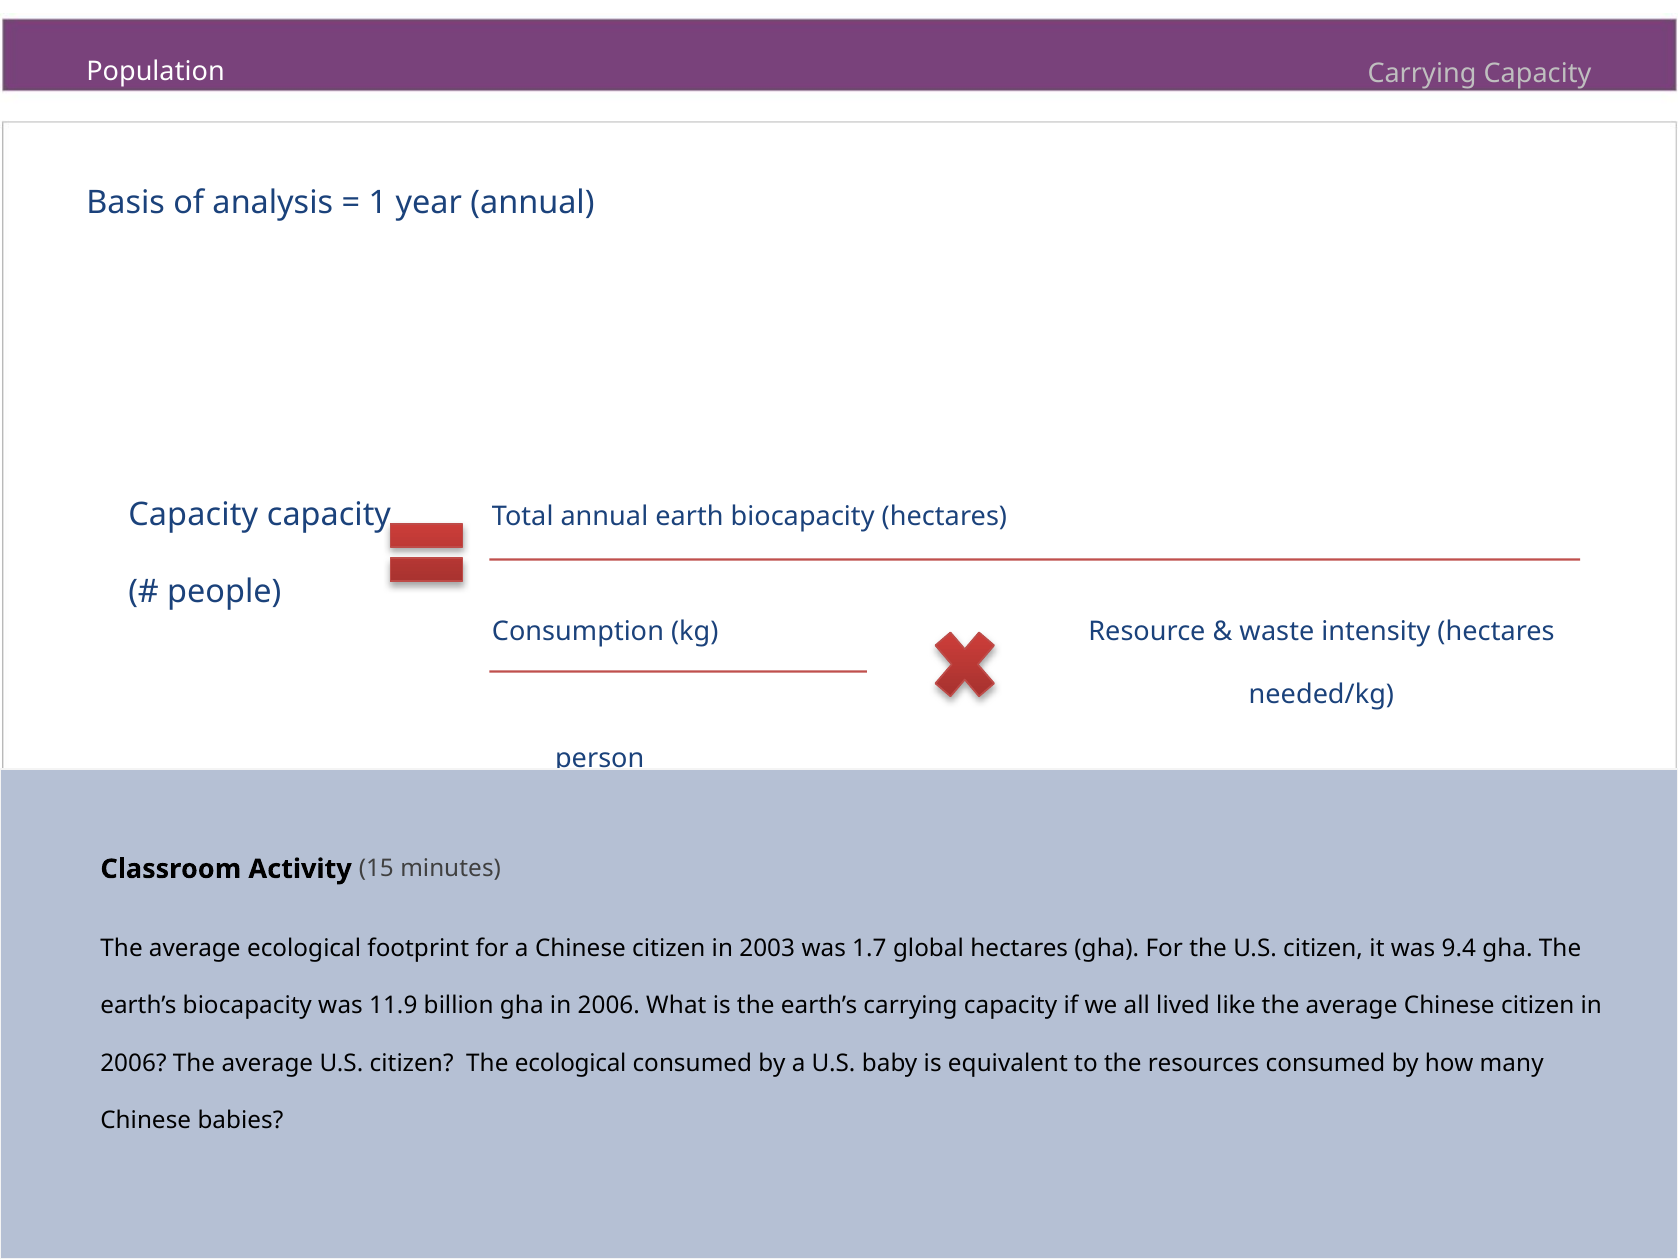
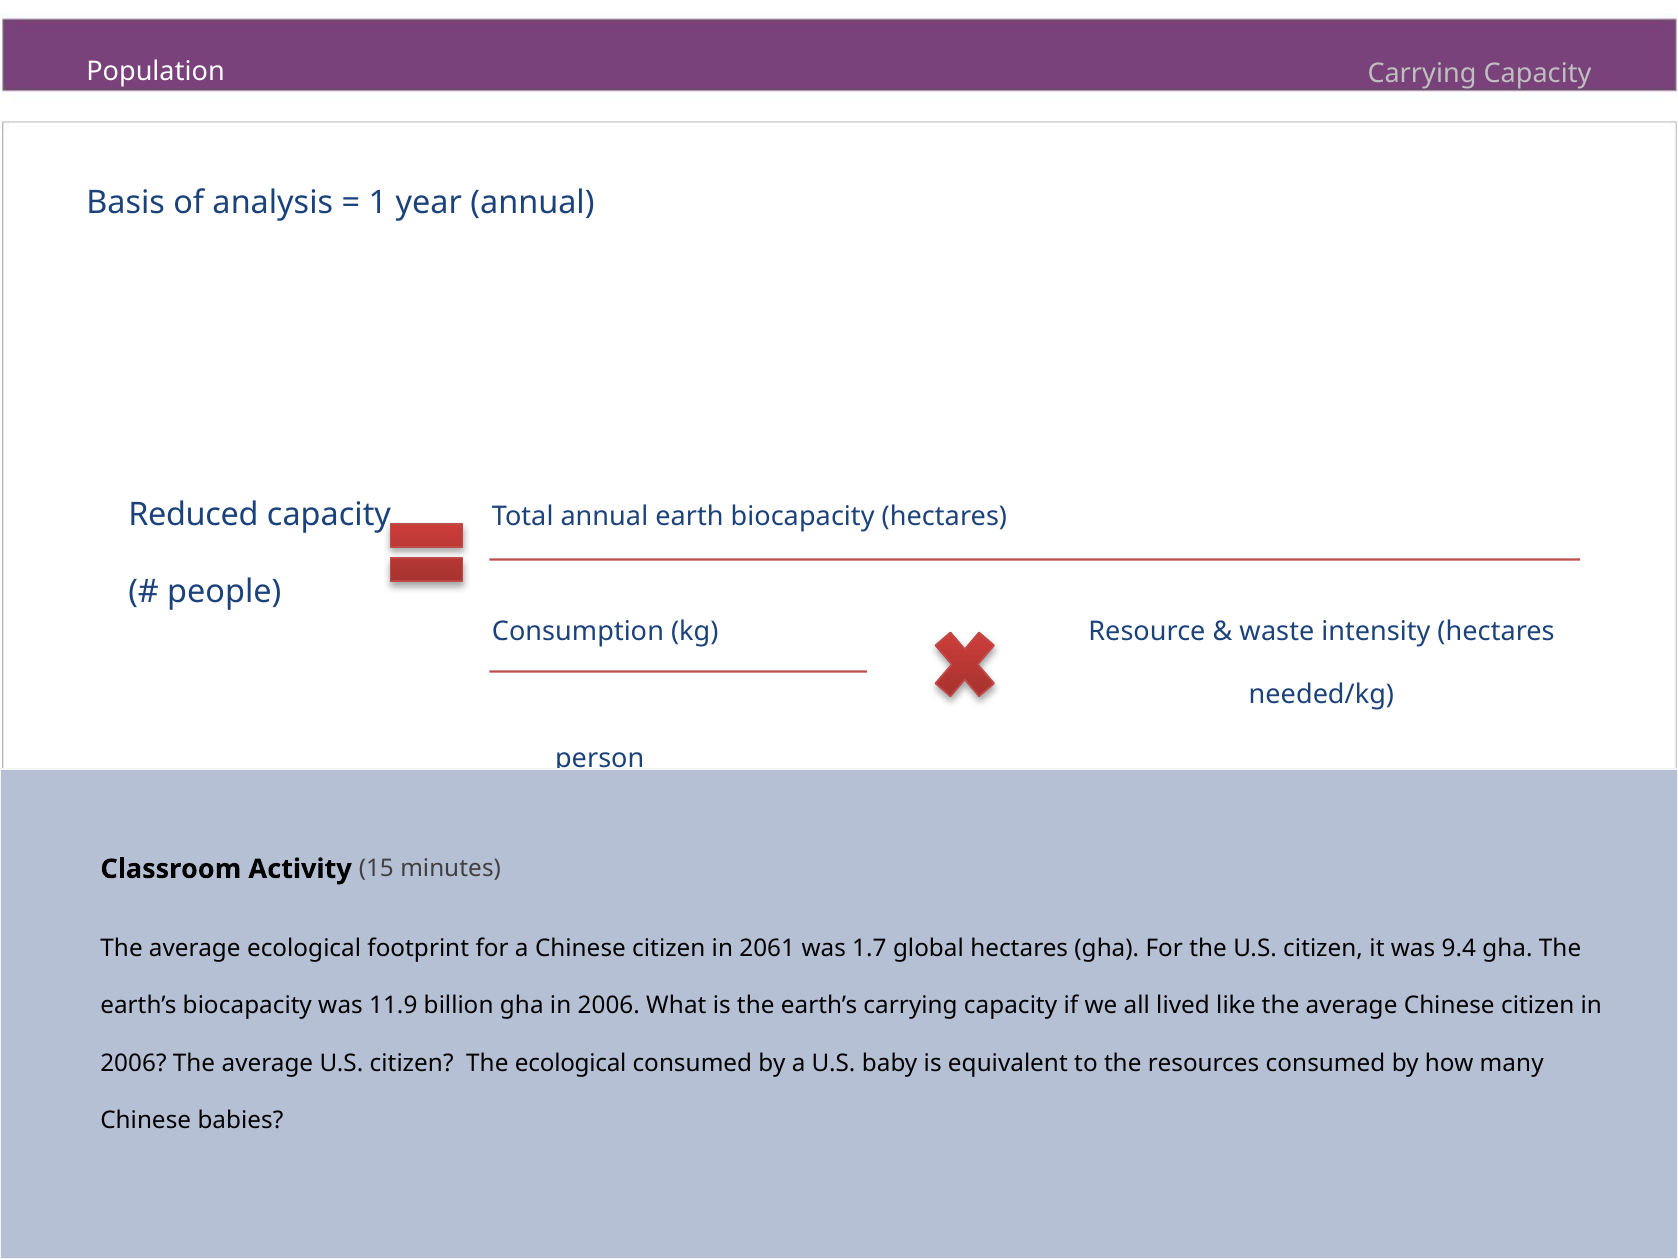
Capacity: Capacity -> Reduced (193, 515)
2003: 2003 -> 2061 (767, 948)
